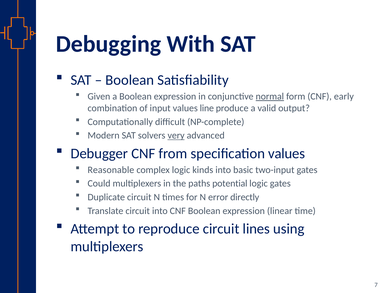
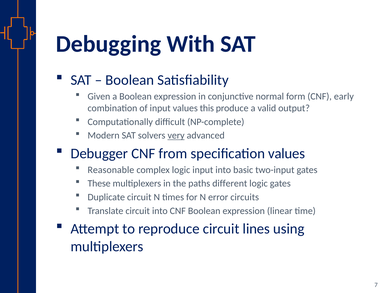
normal underline: present -> none (270, 96)
line: line -> this (207, 108)
logic kinds: kinds -> input (203, 170)
Could: Could -> These (99, 183)
potential: potential -> different (230, 183)
directly: directly -> circuits (245, 197)
